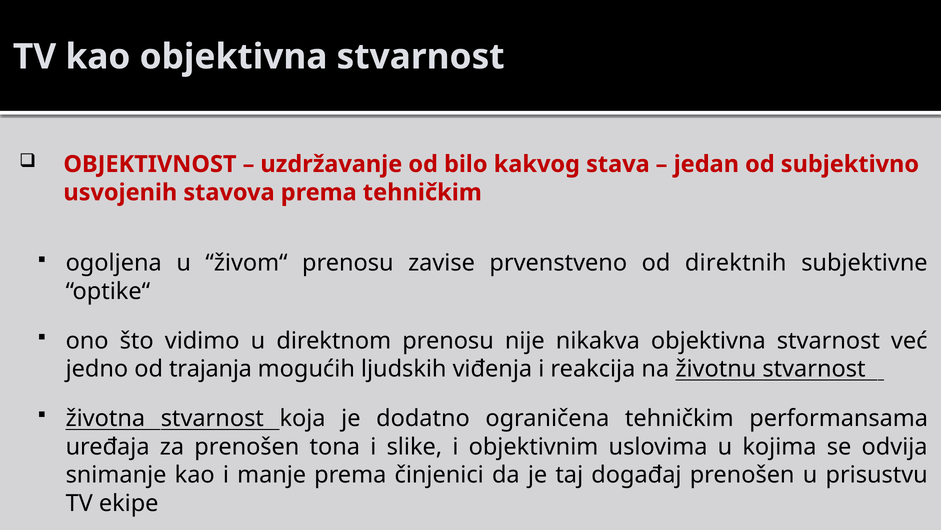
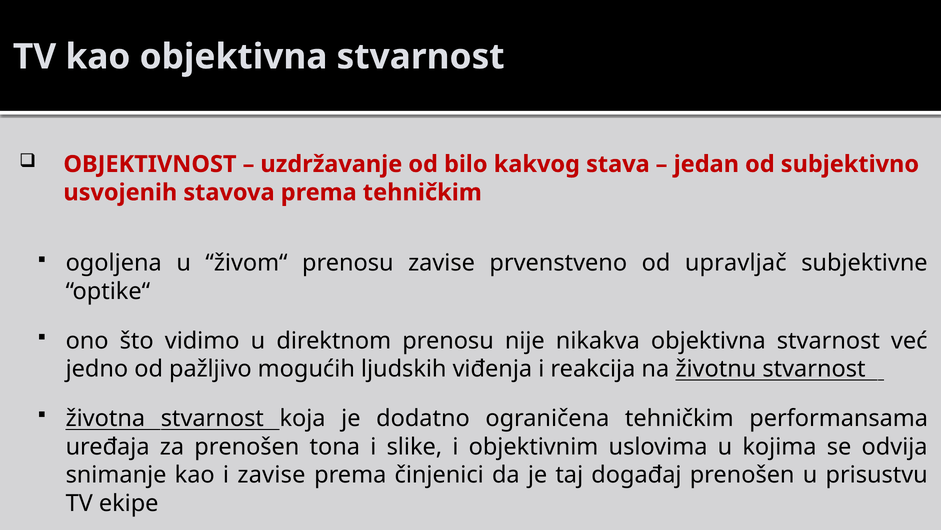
direktnih: direktnih -> upravljač (736, 263)
trajanja: trajanja -> pažljivo (210, 369)
i manje: manje -> zavise (271, 475)
